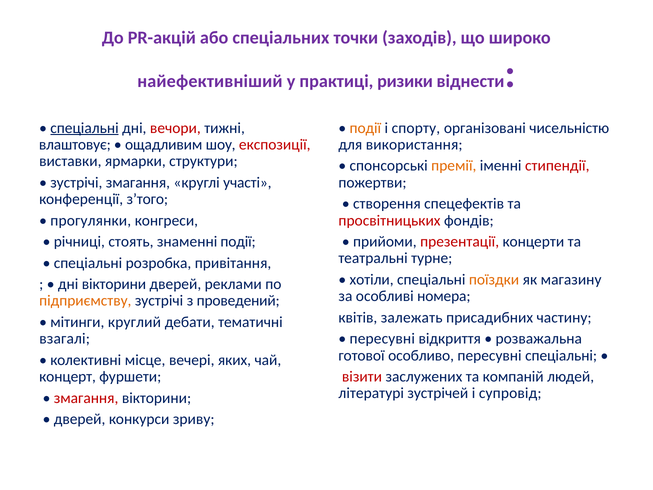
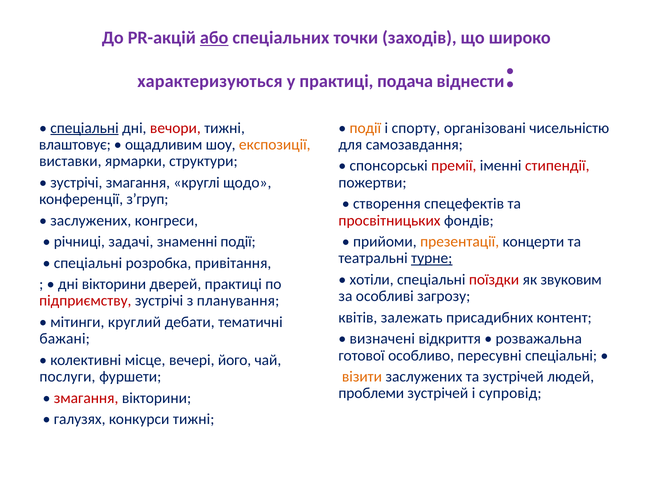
або underline: none -> present (214, 38)
найефективніший: найефективніший -> характеризуються (210, 81)
ризики: ризики -> подача (405, 81)
експозиції colour: red -> orange (275, 145)
використання: використання -> самозавдання (414, 145)
премії colour: orange -> red (454, 166)
участі: участі -> щодо (247, 182)
з’того: з’того -> з’груп (147, 199)
прогулянки: прогулянки -> заслужених (91, 220)
стоять: стоять -> задачі (131, 242)
презентації colour: red -> orange (460, 242)
турне underline: none -> present (432, 258)
поїздки colour: orange -> red (494, 279)
магазину: магазину -> звуковим (571, 279)
дверей реклами: реклами -> практиці (233, 284)
номера: номера -> загрозу (444, 296)
підприємству colour: orange -> red (85, 301)
проведений: проведений -> планування (238, 301)
частину: частину -> контент (564, 317)
взагалі: взагалі -> бажані (65, 339)
пересувні: пересувні -> визначені (382, 339)
яких: яких -> його (235, 360)
концерт: концерт -> послуги (67, 376)
візити colour: red -> orange (362, 376)
та компаній: компаній -> зустрічей (513, 376)
літературі: літературі -> проблеми (371, 393)
дверей: дверей -> галузях (80, 419)
конкурси зриву: зриву -> тижні (194, 419)
